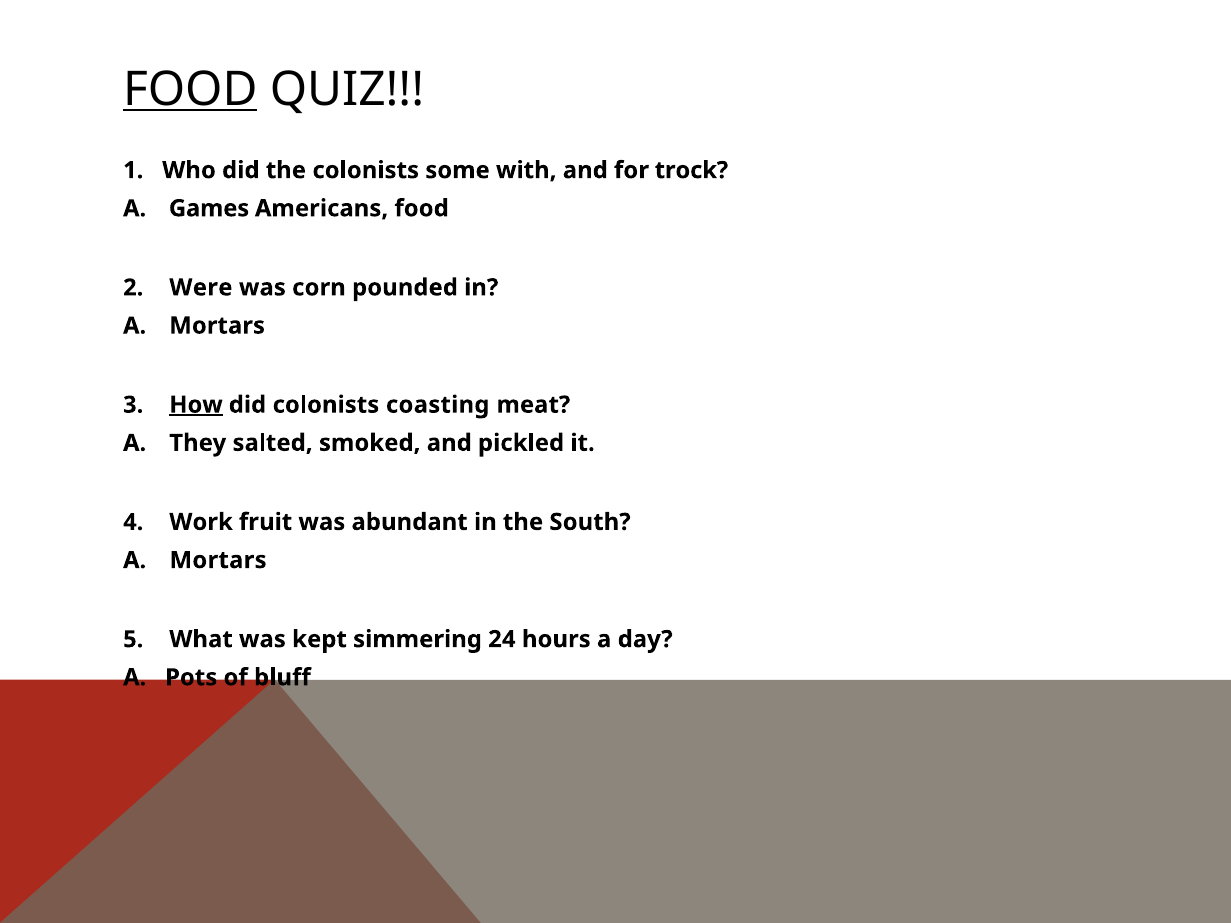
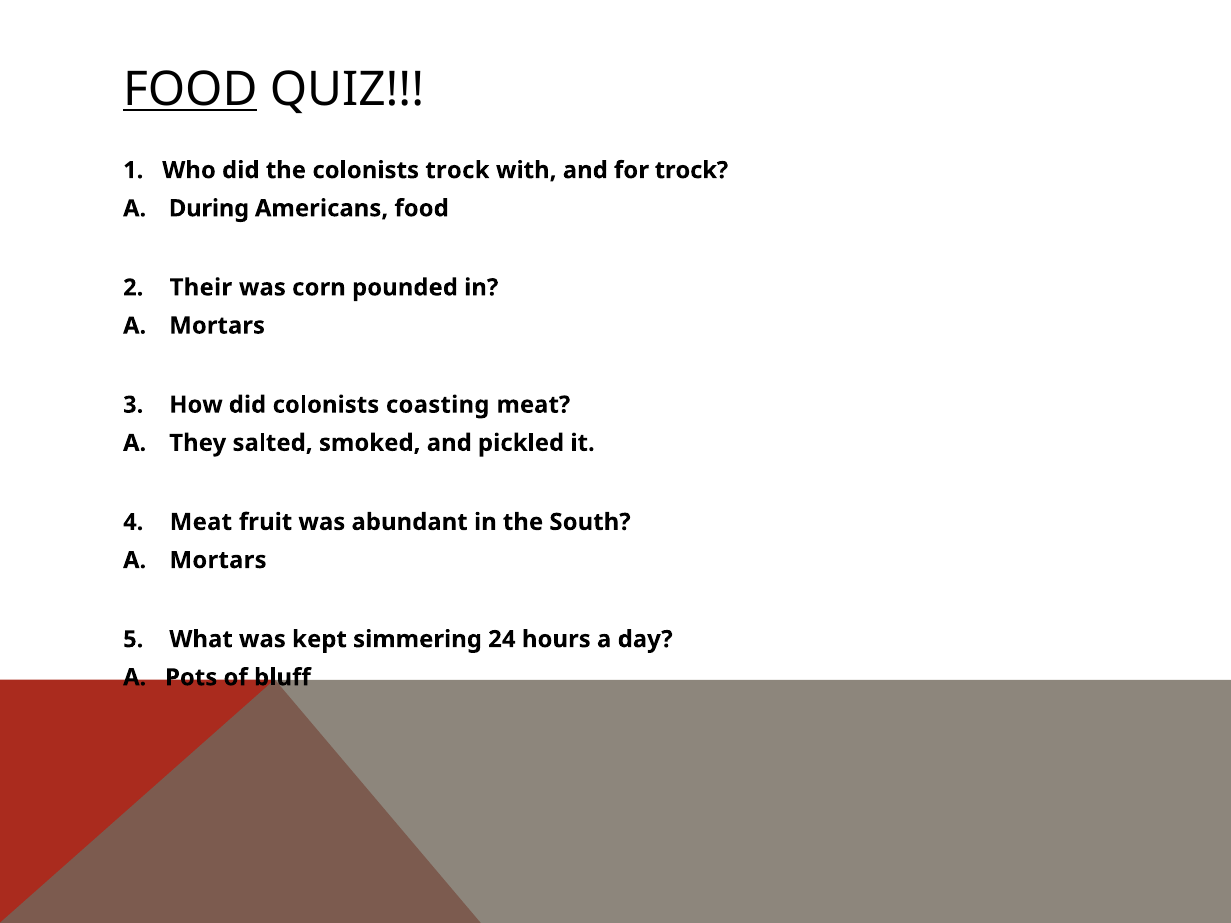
colonists some: some -> trock (457, 170)
Games: Games -> During (209, 208)
Were: Were -> Their (201, 288)
How underline: present -> none (196, 405)
Work: Work -> Meat (201, 522)
